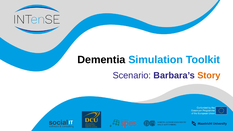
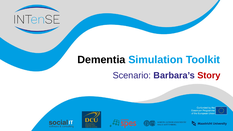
Story colour: orange -> red (209, 75)
